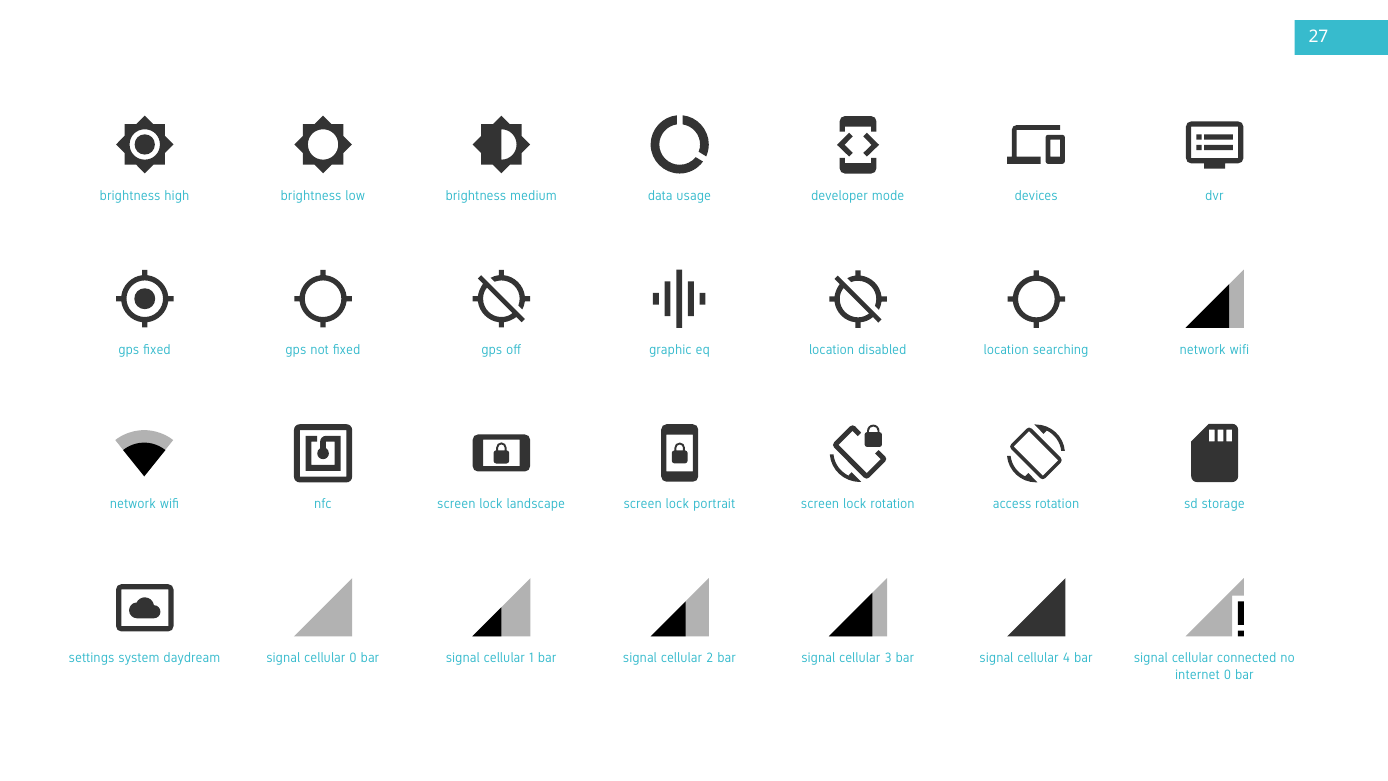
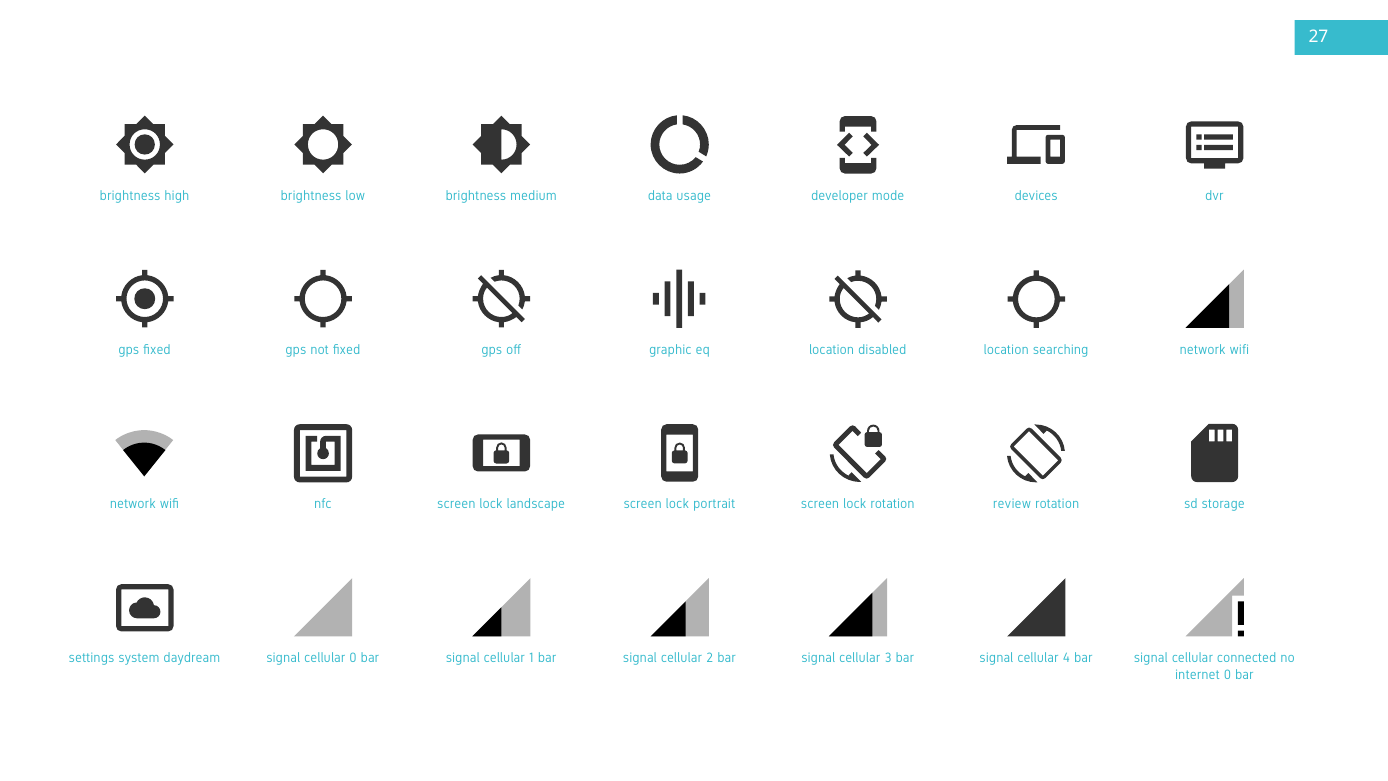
access: access -> review (1012, 504)
